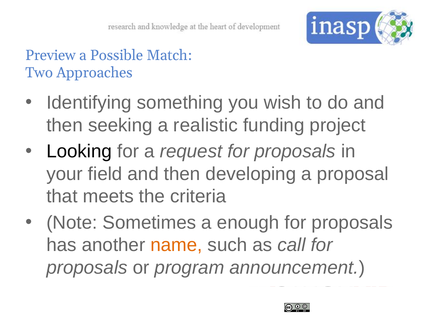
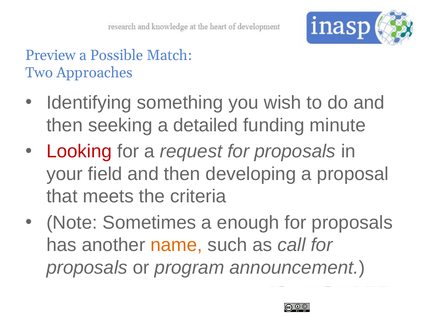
realistic: realistic -> detailed (206, 125)
project: project -> minute (338, 125)
Looking colour: black -> red (79, 151)
